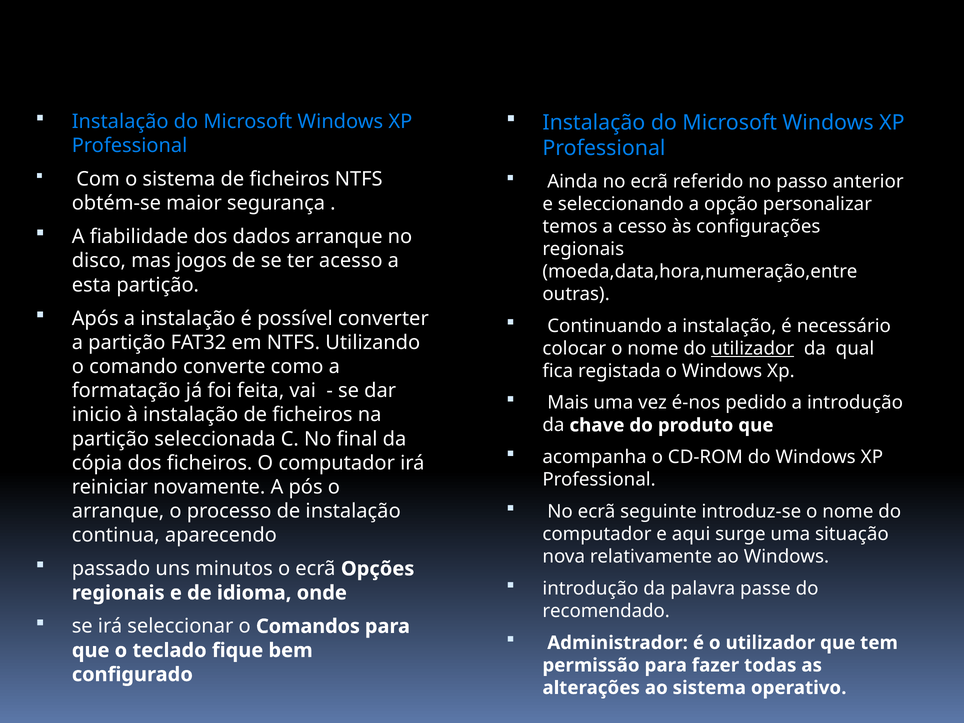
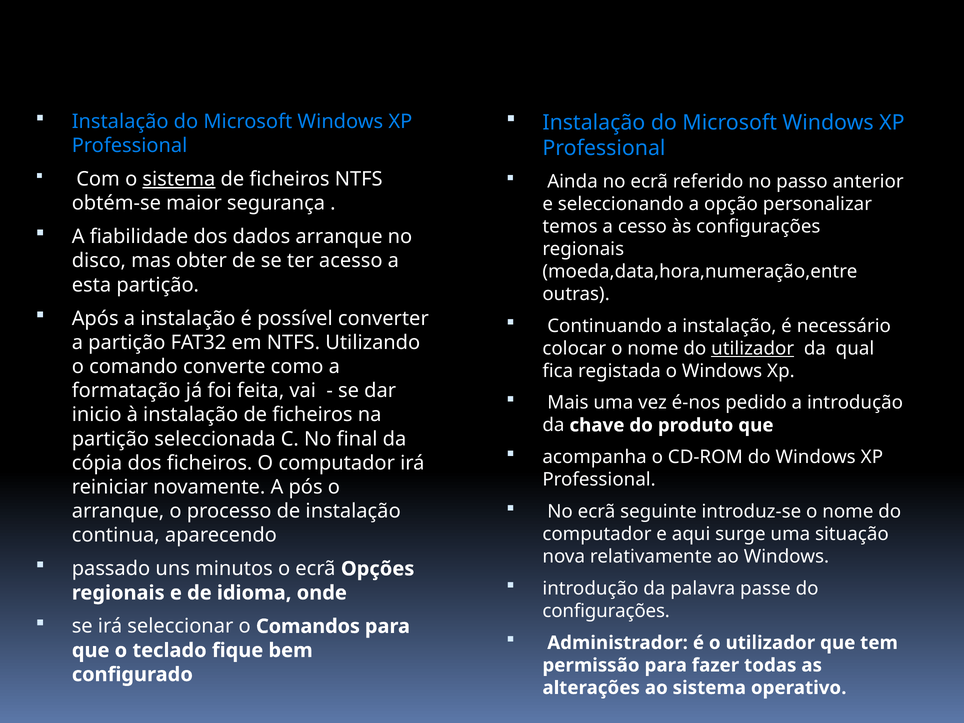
sistema underline: none -> present (179, 179)
jogos: jogos -> obter (201, 261)
recomendado: recomendado -> configurações (606, 611)
